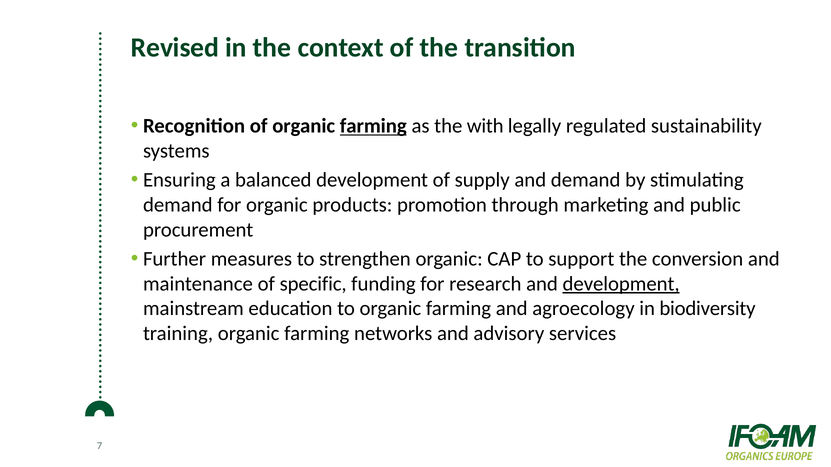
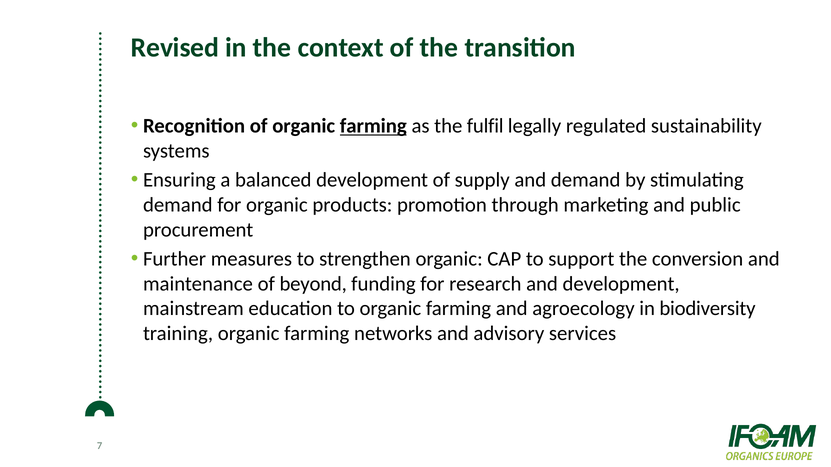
with: with -> fulfil (485, 126)
specific: specific -> beyond (313, 284)
development underline: present -> none (621, 284)
